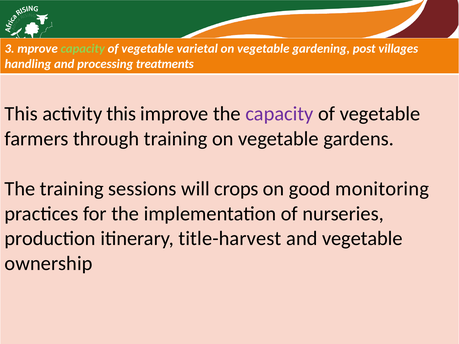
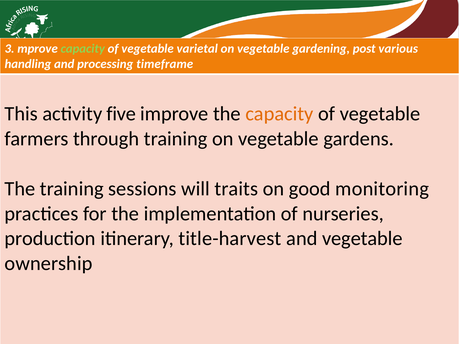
villages: villages -> various (398, 49)
treatments: treatments -> timeframe (165, 64)
activity this: this -> five (121, 114)
capacity colour: purple -> orange (279, 114)
crops: crops -> traits (236, 189)
